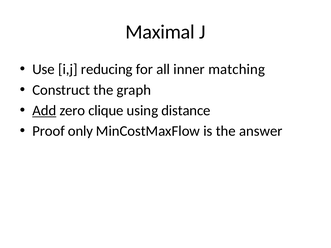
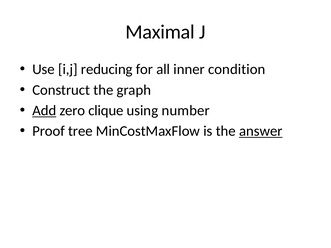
matching: matching -> condition (237, 69)
distance: distance -> number (186, 111)
only: only -> tree (80, 131)
answer underline: none -> present (261, 131)
